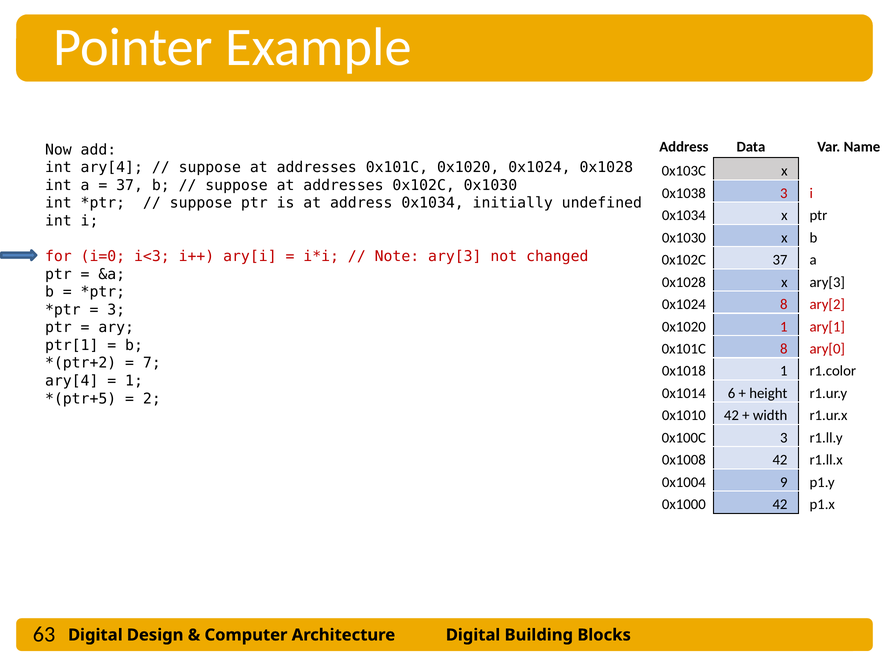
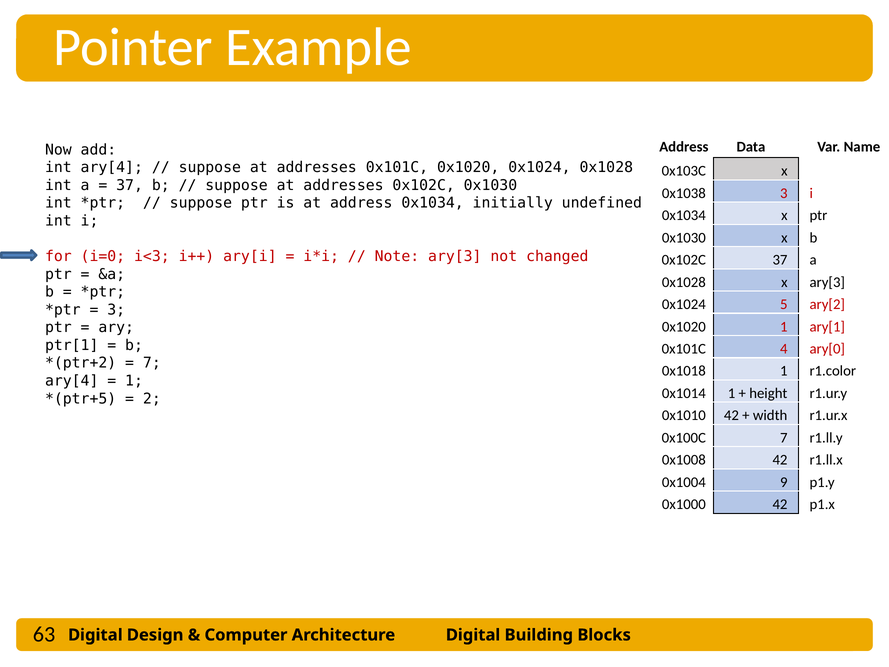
0x1024 8: 8 -> 5 (784, 304)
0x101C 8: 8 -> 4 (784, 349)
0x1014 6: 6 -> 1 (732, 393)
0x100C 3: 3 -> 7 (784, 438)
